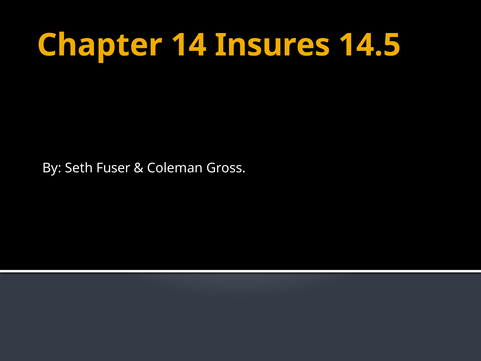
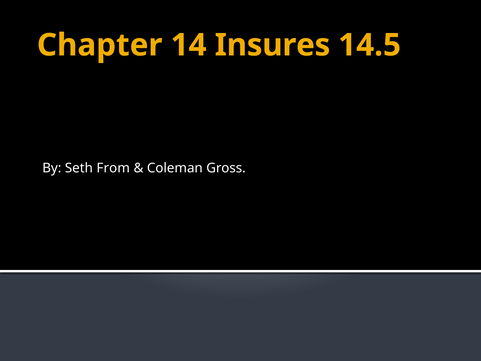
Fuser: Fuser -> From (113, 168)
